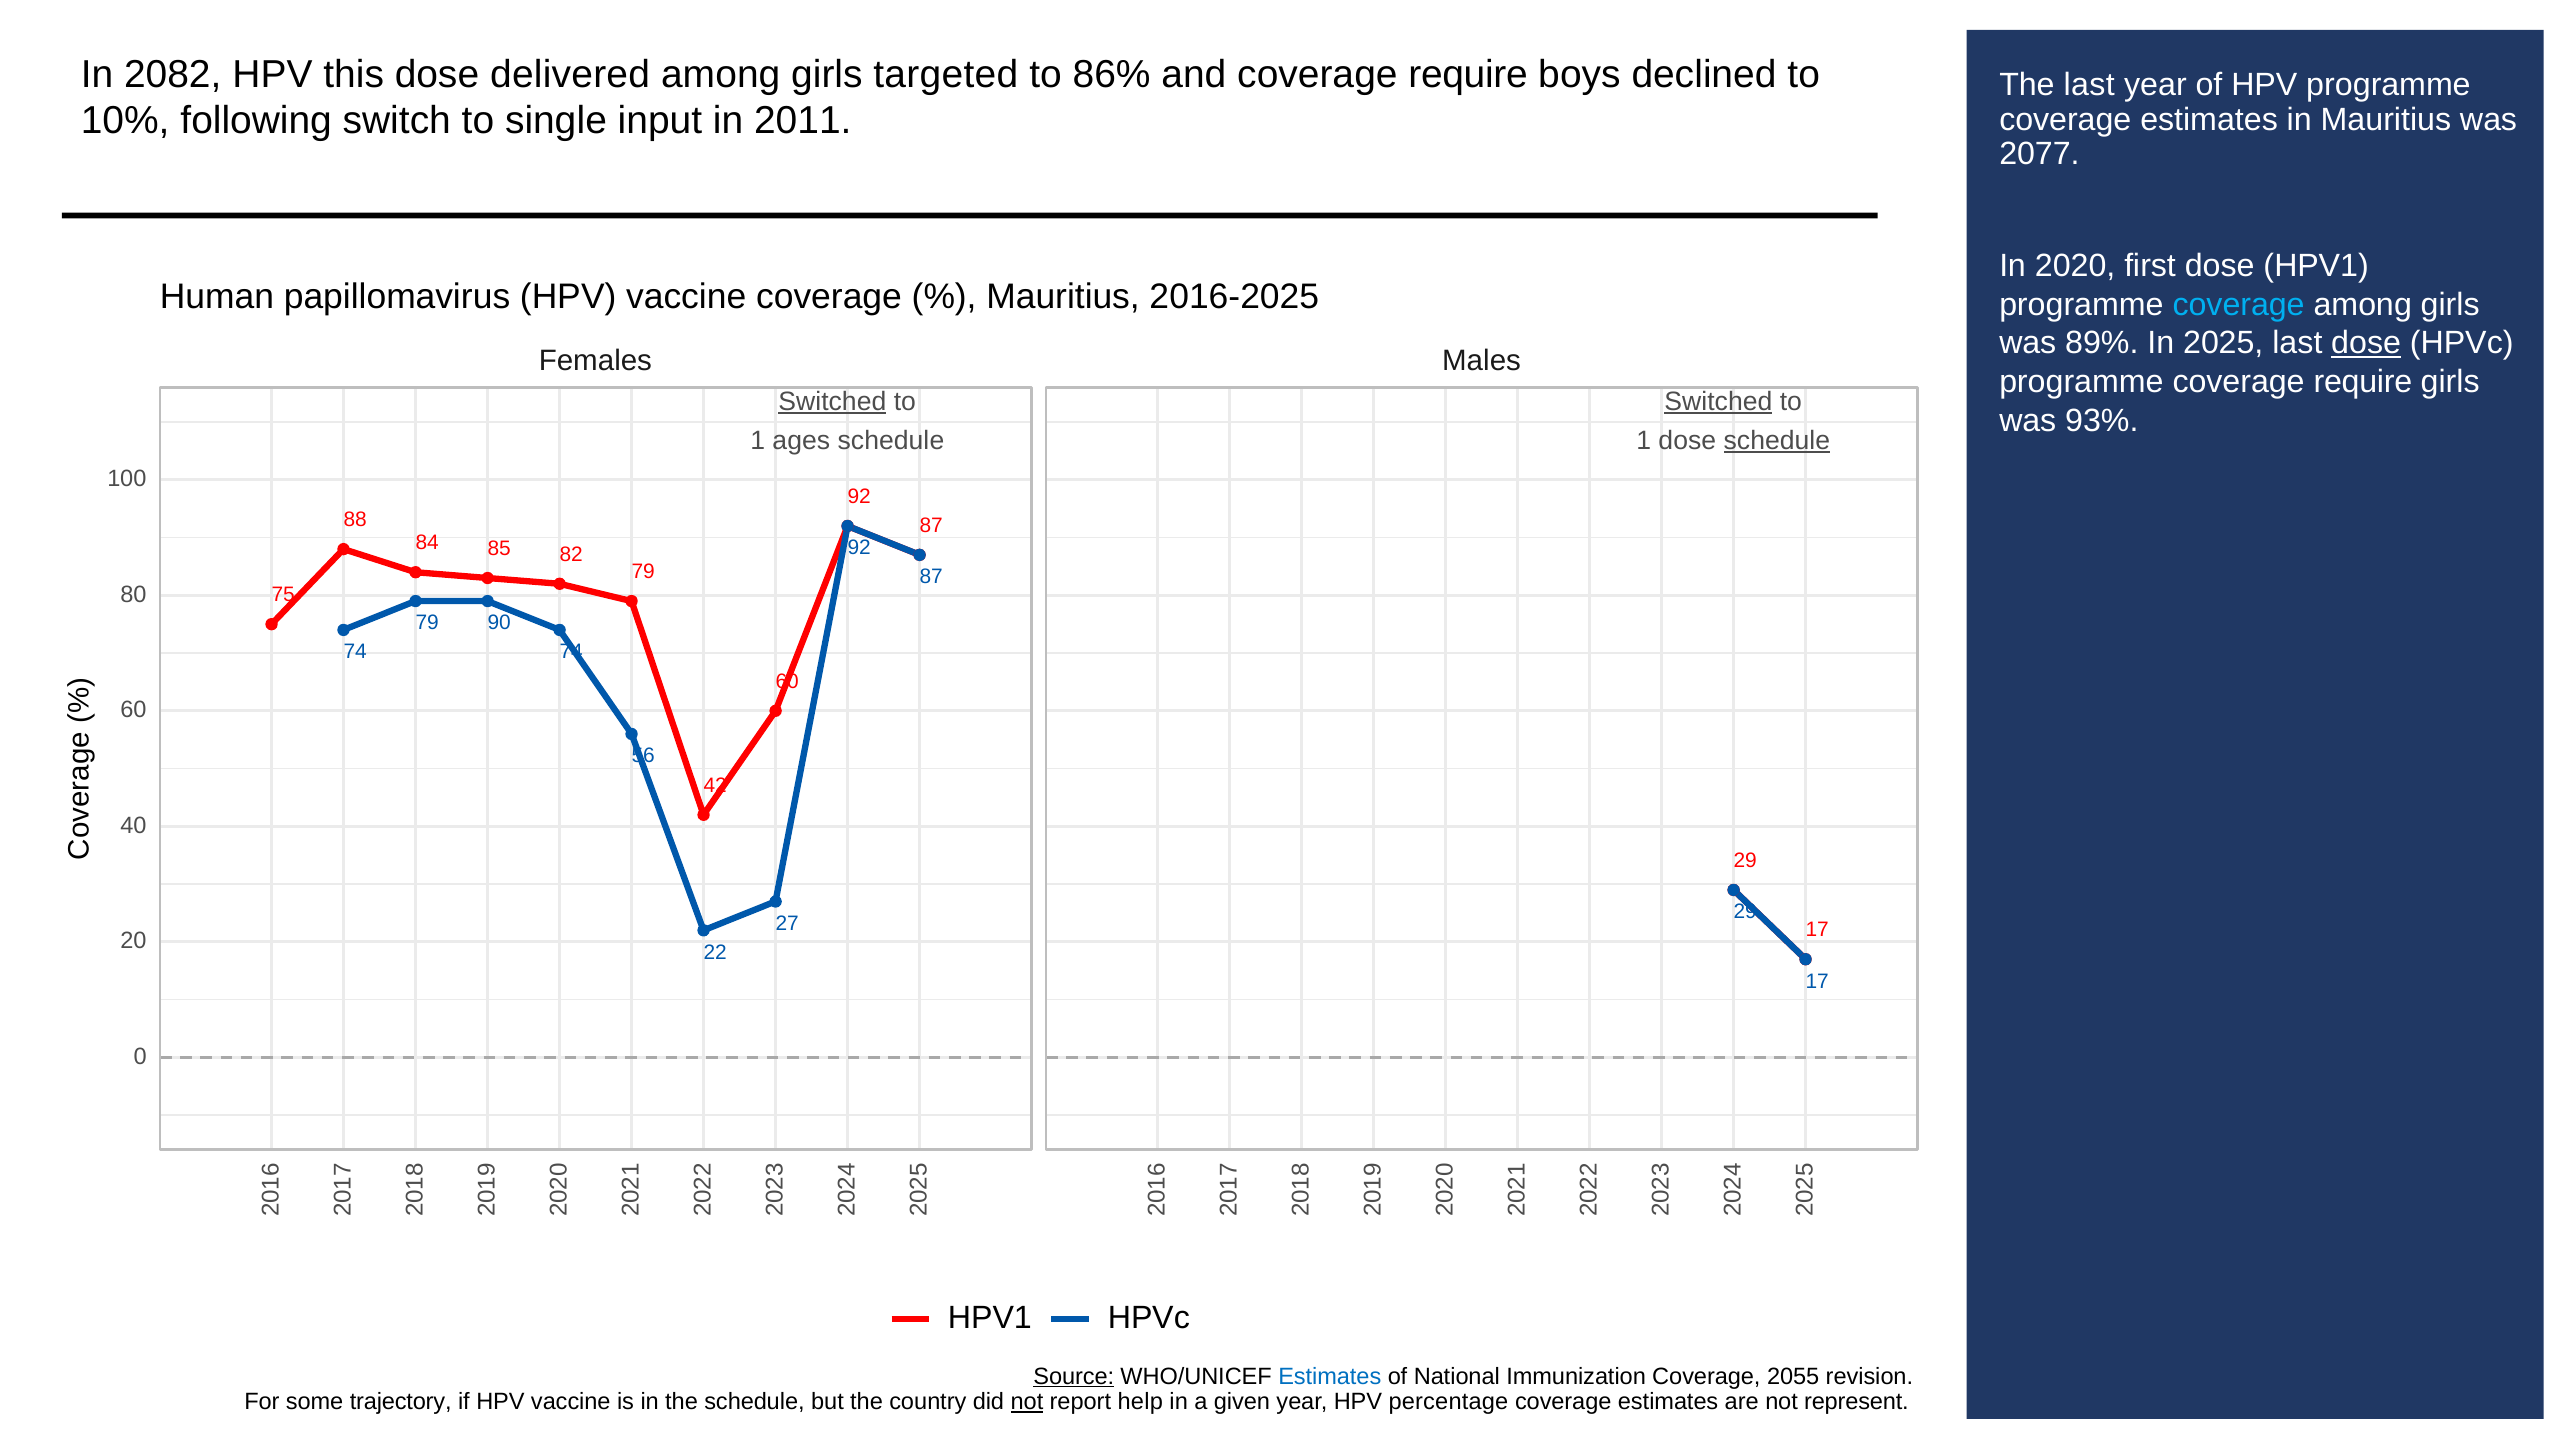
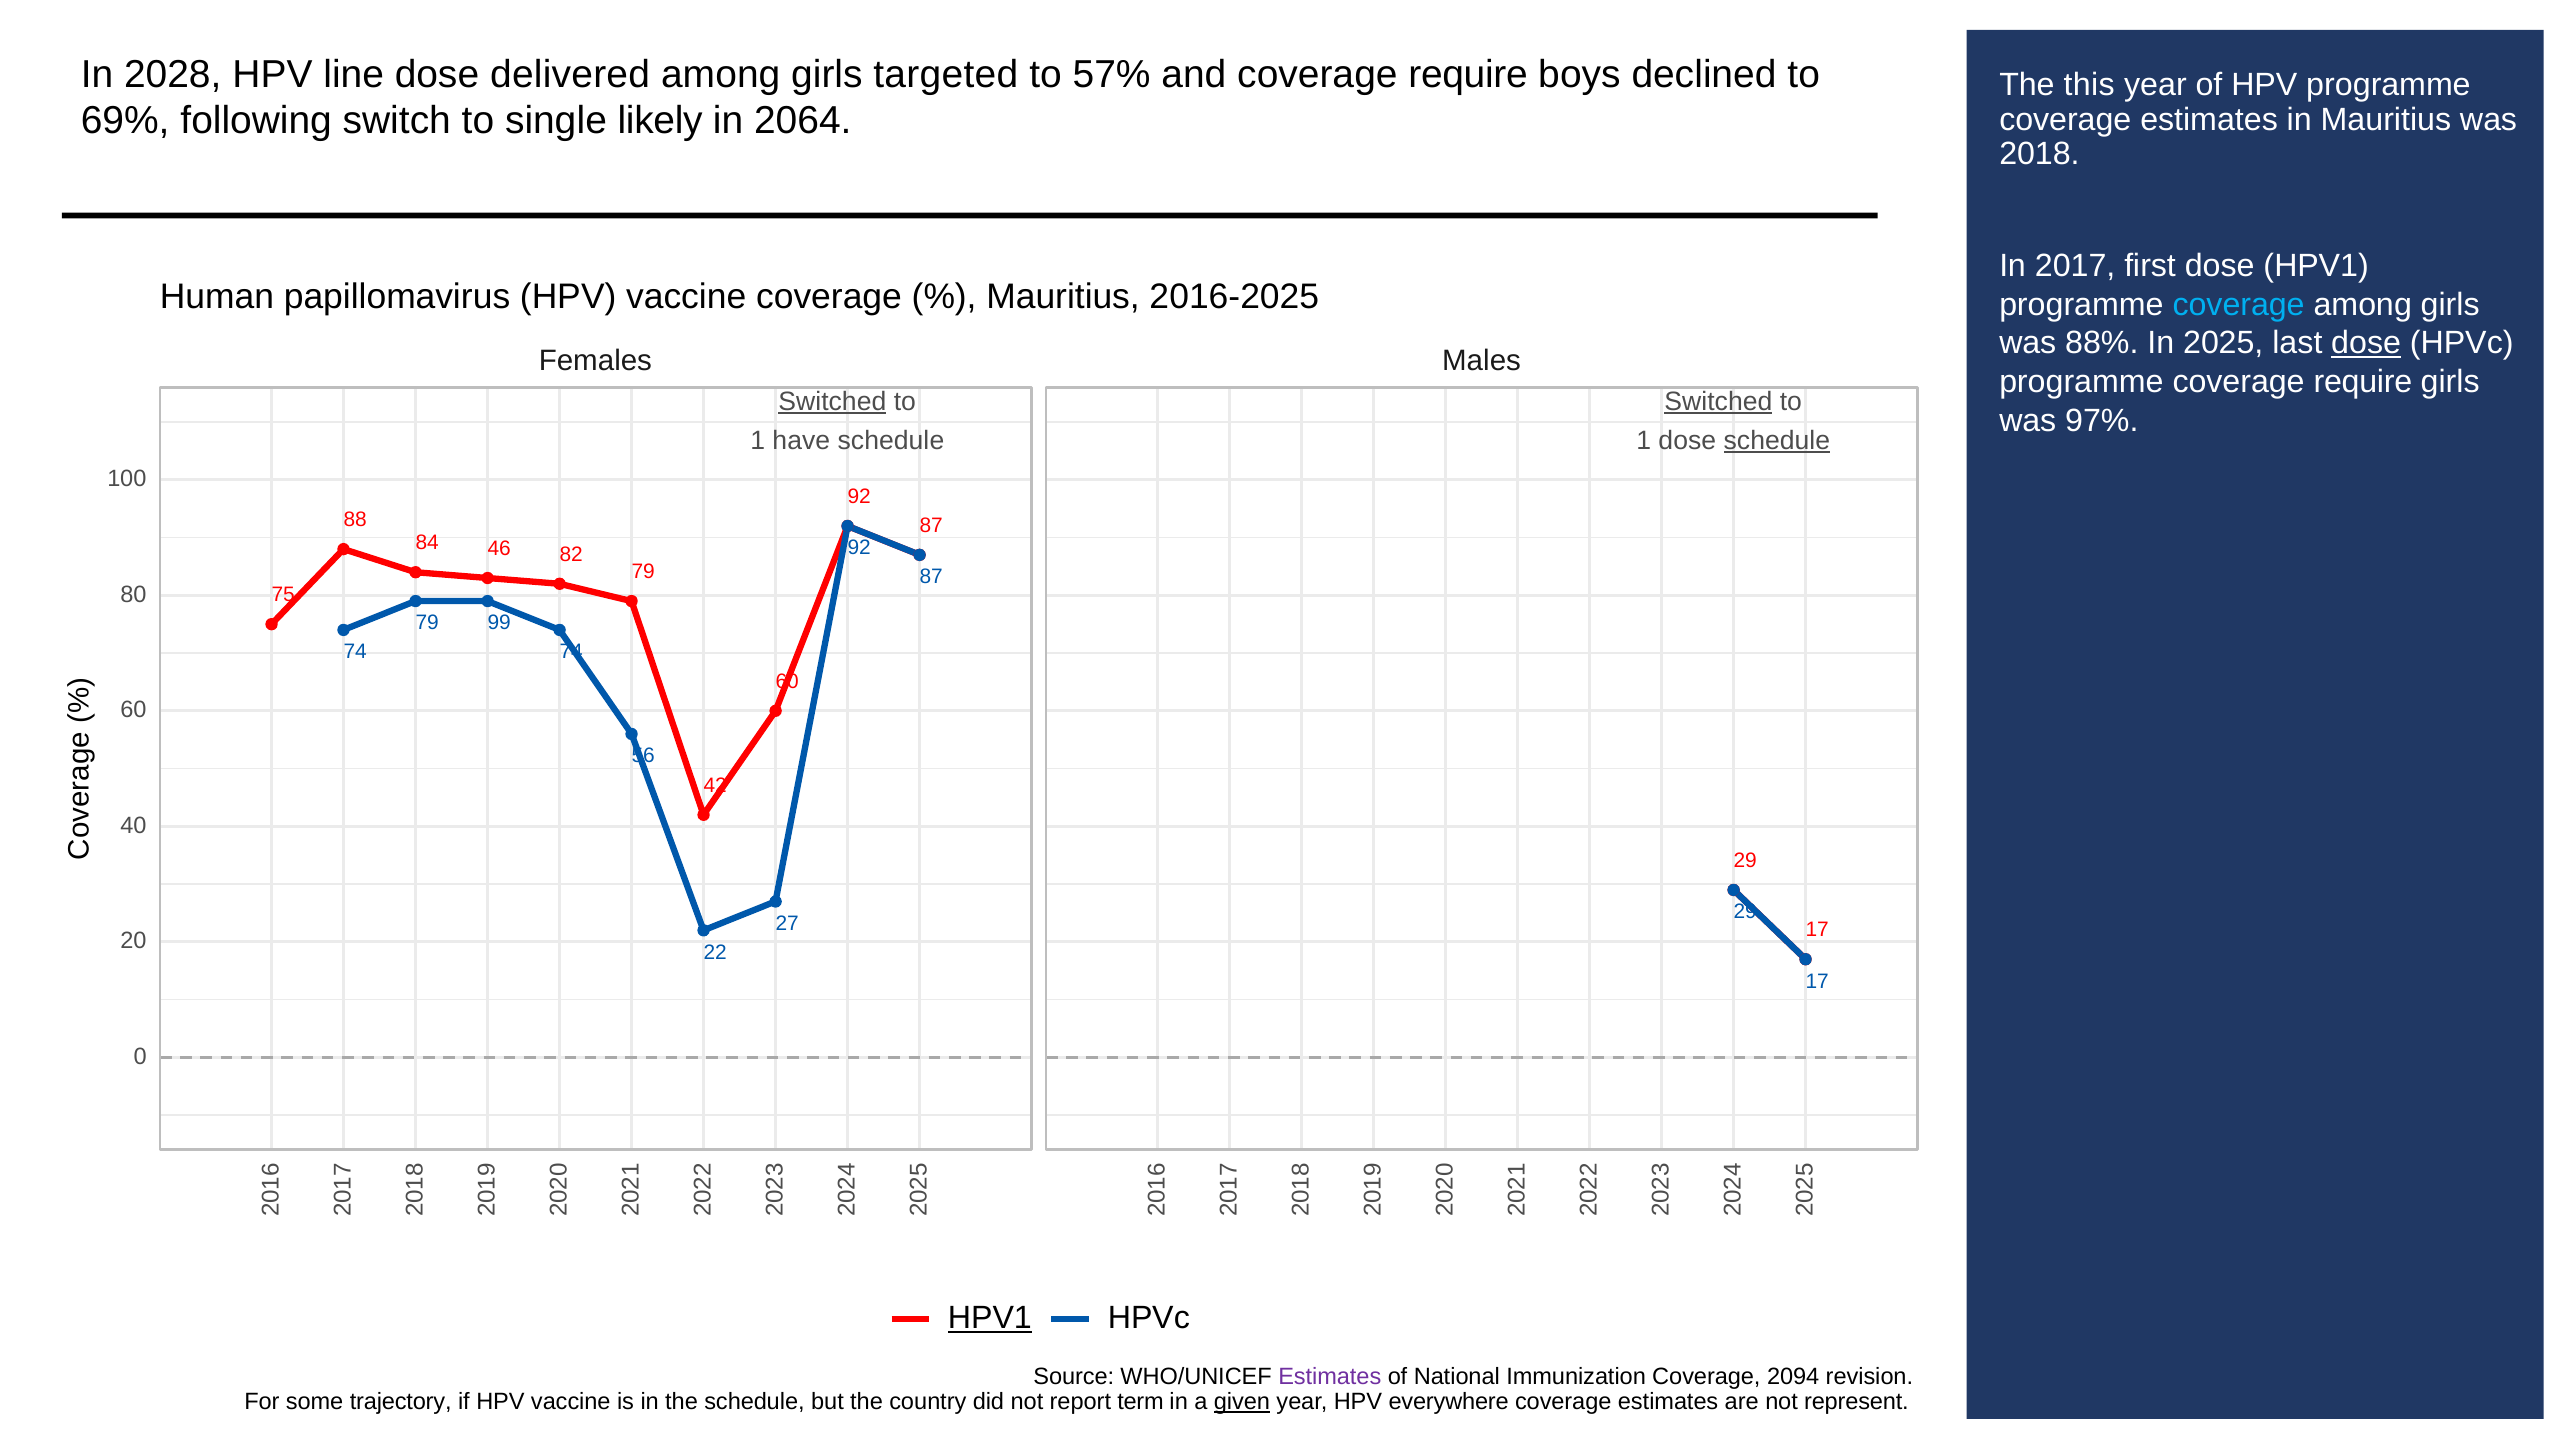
2082: 2082 -> 2028 (173, 74)
this: this -> line (354, 74)
86%: 86% -> 57% (1112, 74)
The last: last -> this (2089, 85)
10%: 10% -> 69% (125, 121)
input: input -> likely (660, 121)
2011: 2011 -> 2064 (803, 121)
2077: 2077 -> 2018 (2039, 154)
2020: 2020 -> 2017 (2075, 266)
89%: 89% -> 88% (2102, 343)
93%: 93% -> 97% (2102, 421)
ages: ages -> have (801, 440)
85: 85 -> 46 (499, 549)
90: 90 -> 99 (499, 623)
HPV1 underline: none -> present (990, 1318)
Source underline: present -> none (1074, 1376)
Estimates colour: blue -> purple (1330, 1376)
2055: 2055 -> 2094 (1793, 1376)
not underline: present -> none (1027, 1402)
help: help -> term (1140, 1402)
given underline: none -> present (1242, 1402)
percentage: percentage -> everywhere (1449, 1402)
